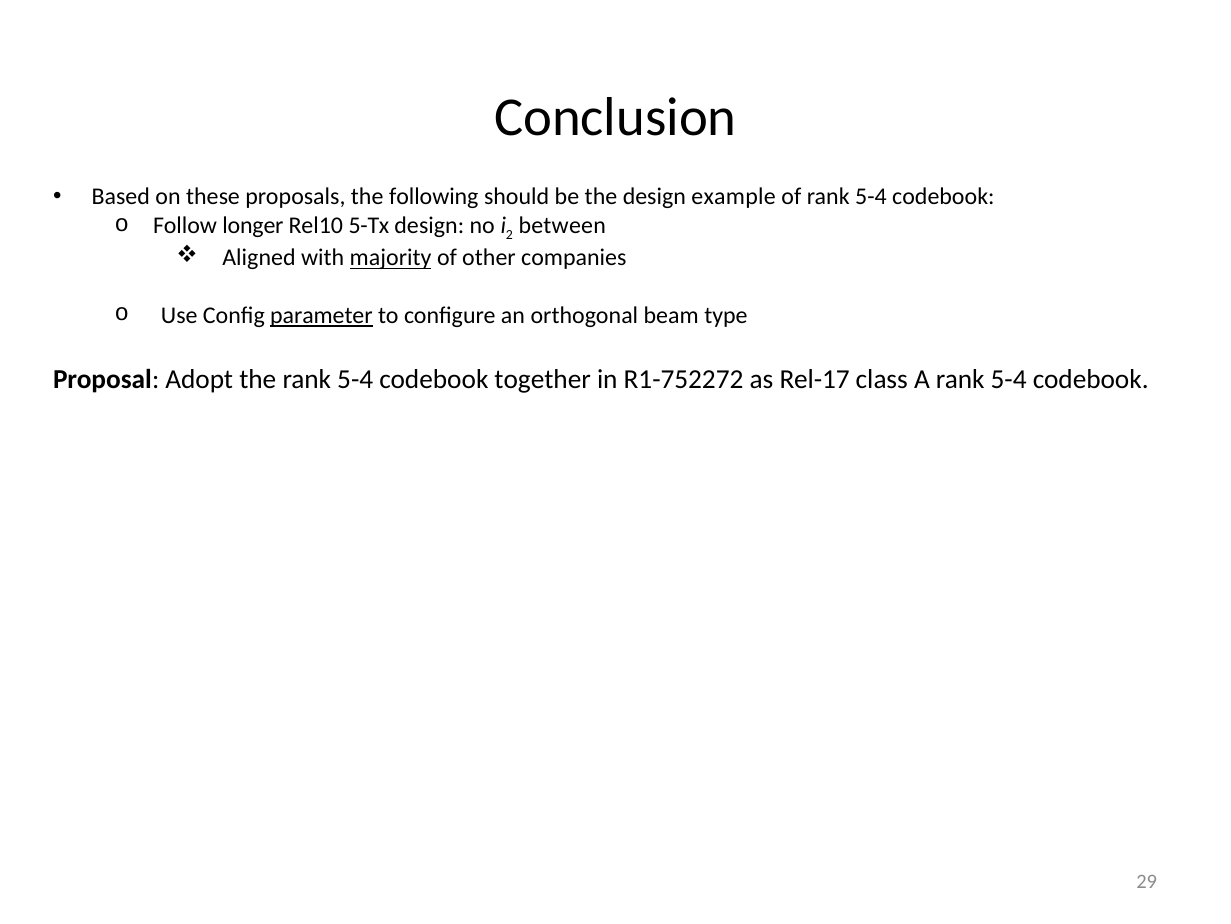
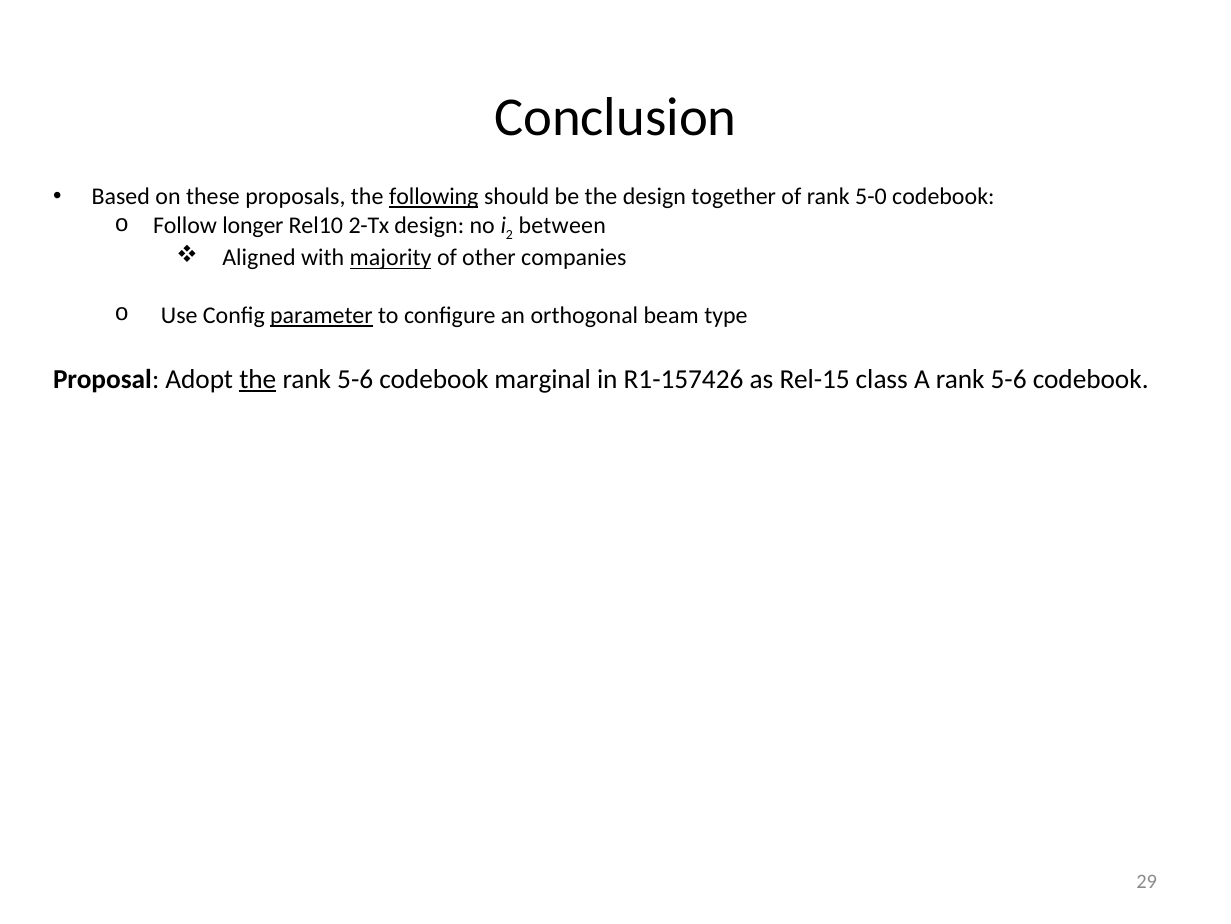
following underline: none -> present (434, 196)
example: example -> together (734, 196)
of rank 5-4: 5-4 -> 5-0 (871, 196)
5-Tx: 5-Tx -> 2-Tx (369, 225)
the underline: none -> present (258, 379)
5-4: 5-4 -> 5-6 (355, 379)
together: together -> marginal (543, 379)
R1-752272: R1-752272 -> R1-157426 (684, 379)
Rel-17: Rel-17 -> Rel-15 (815, 379)
A rank 5-4: 5-4 -> 5-6 (1009, 379)
